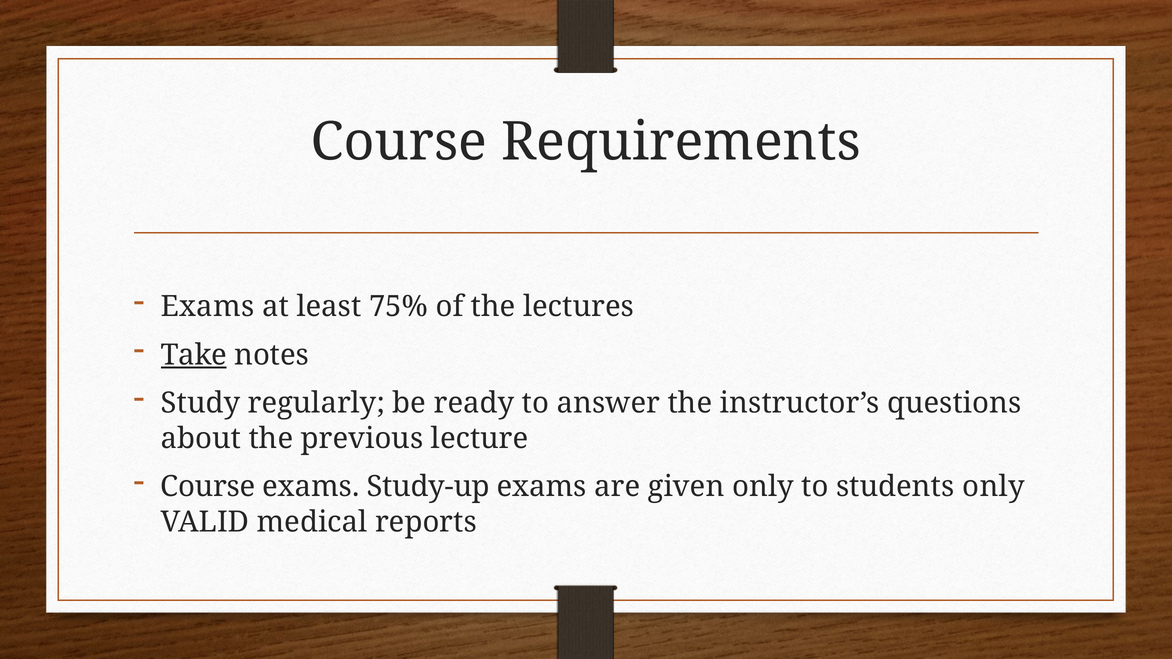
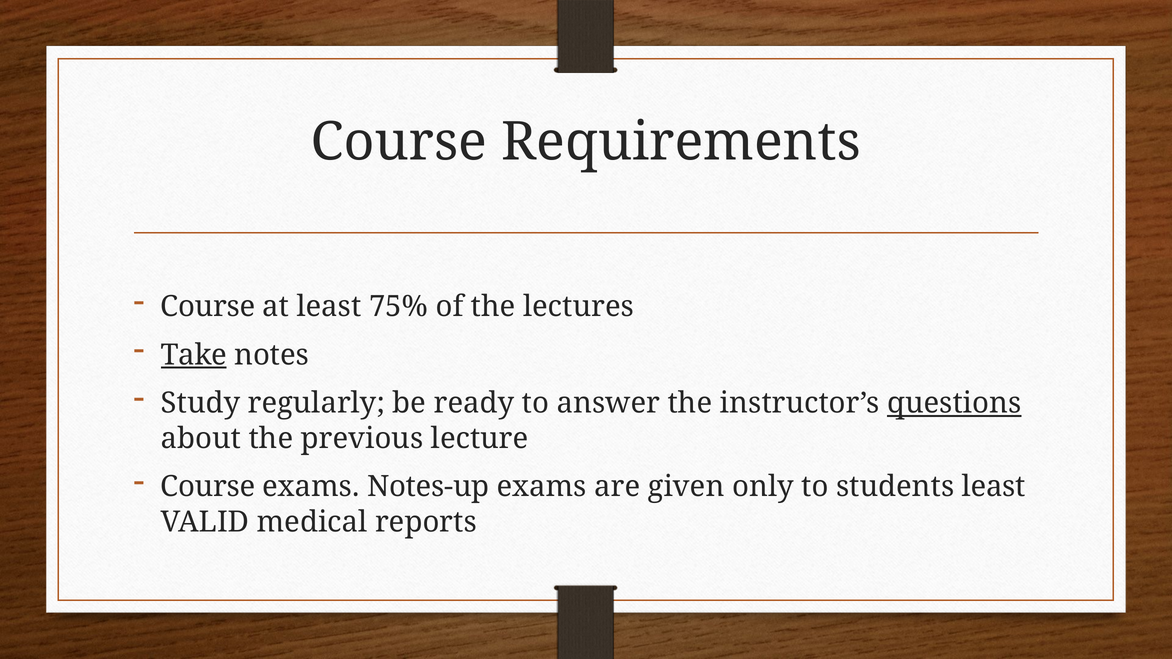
Exams: Exams -> Course (208, 307)
questions underline: none -> present (954, 403)
Study-up: Study-up -> Notes-up (428, 487)
students only: only -> least (994, 487)
